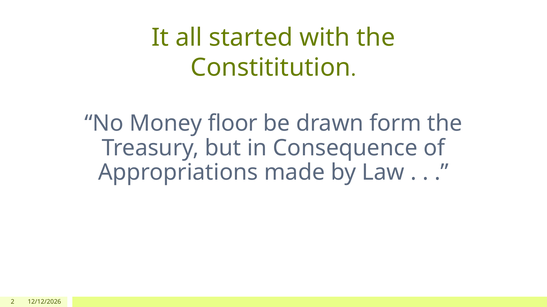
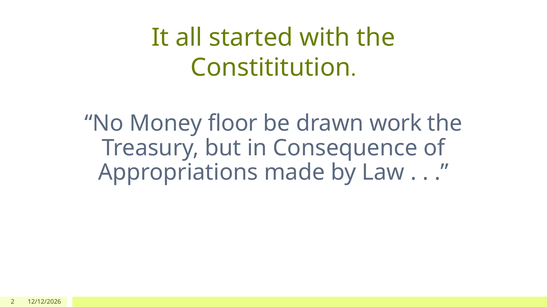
form: form -> work (396, 124)
